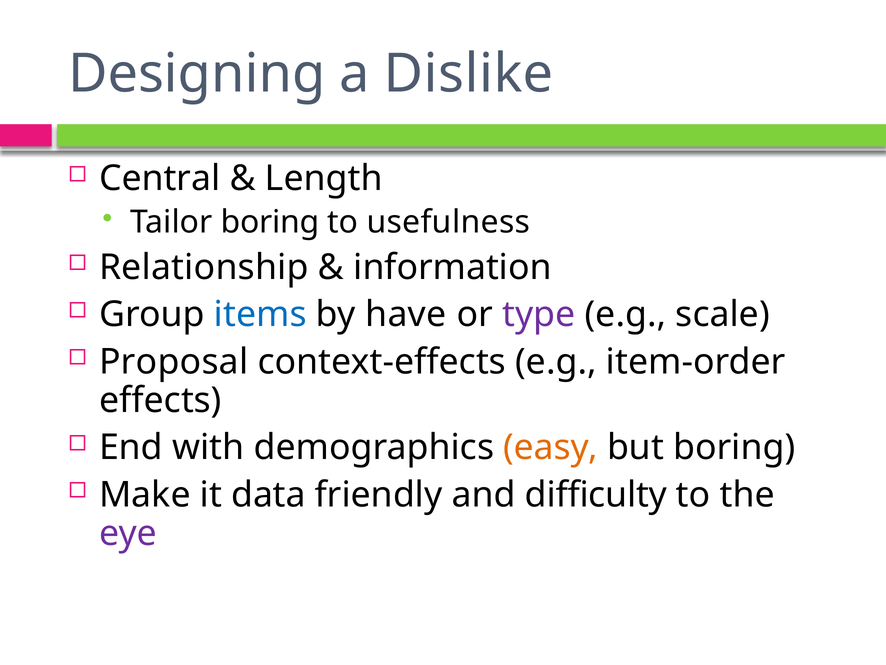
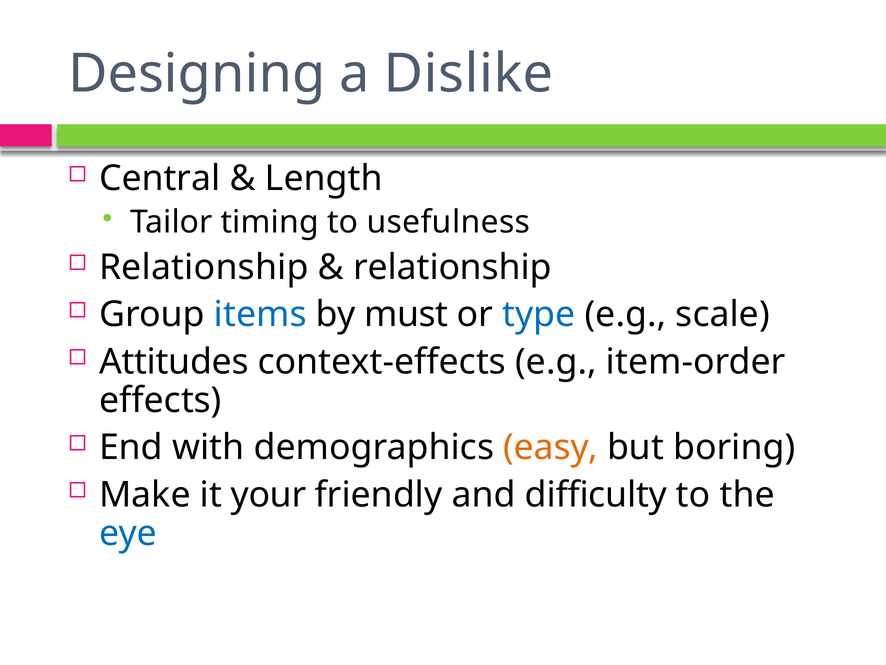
Tailor boring: boring -> timing (270, 222)
information: information -> relationship (453, 267)
have: have -> must (406, 314)
type colour: purple -> blue (539, 314)
Proposal: Proposal -> Attitudes (174, 361)
data: data -> your (269, 494)
eye colour: purple -> blue (128, 533)
